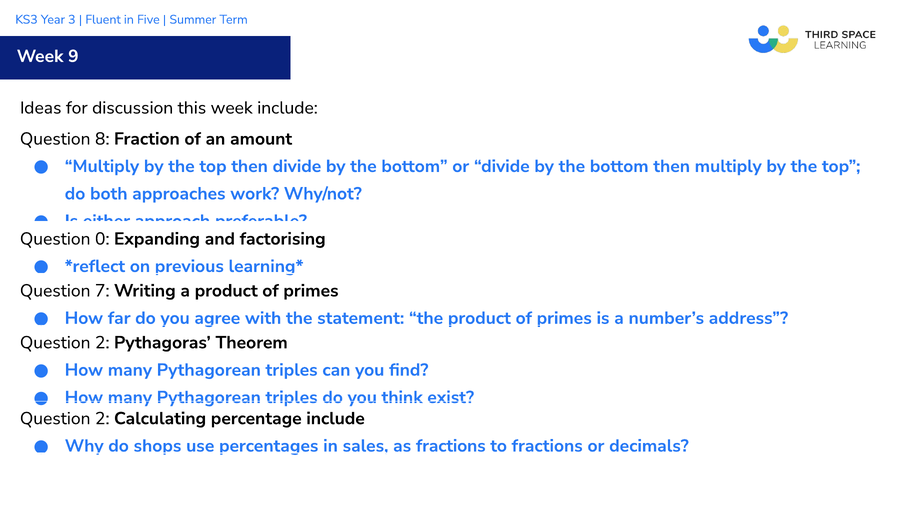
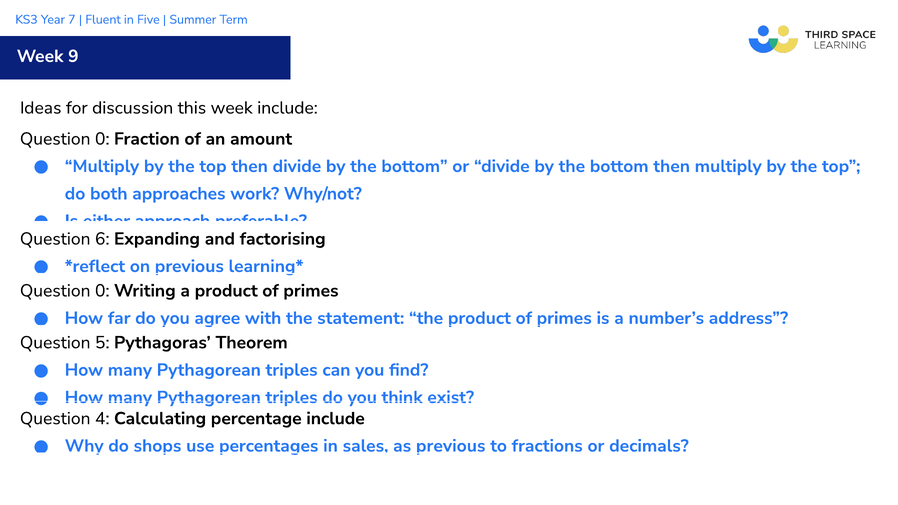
3: 3 -> 7 (72, 20)
8: 8 -> 0 (102, 139)
0: 0 -> 6 (102, 239)
7: 7 -> 0 (102, 291)
2: 2 -> 5 (102, 343)
2: 2 -> 4 (102, 419)
as fractions: fractions -> previous (451, 446)
